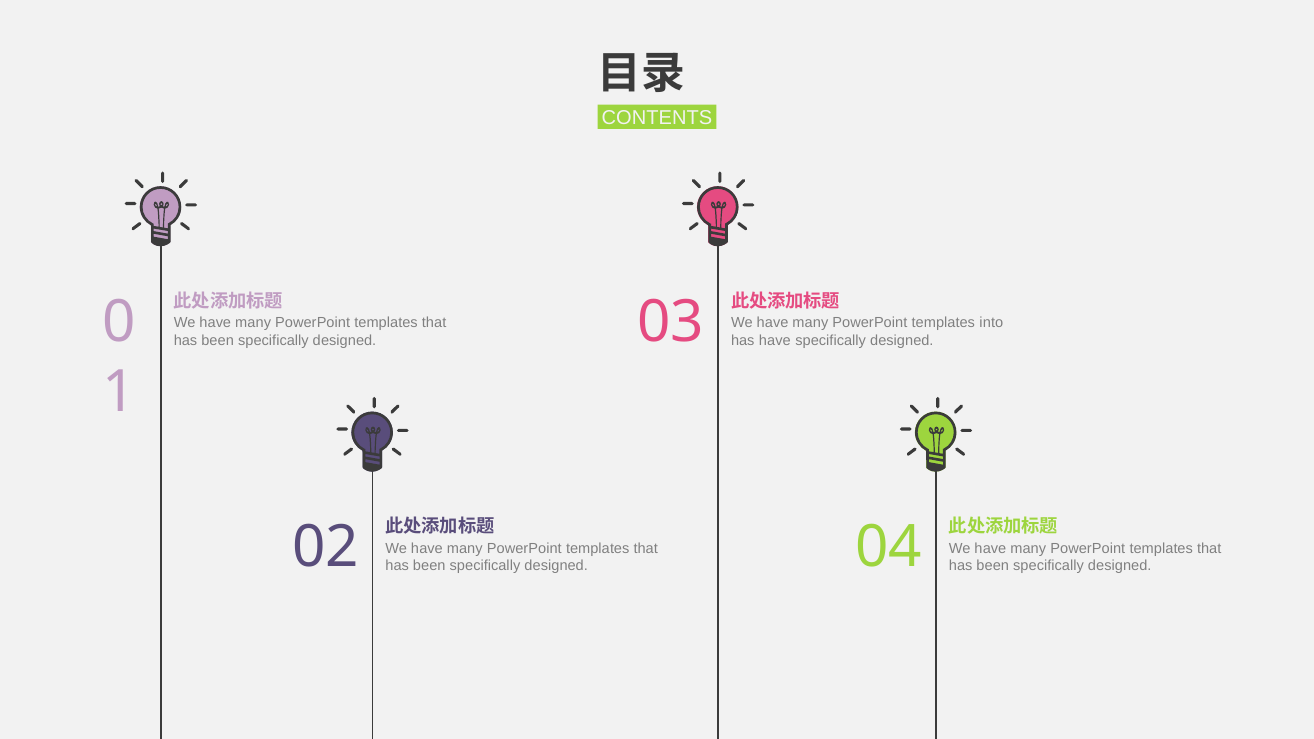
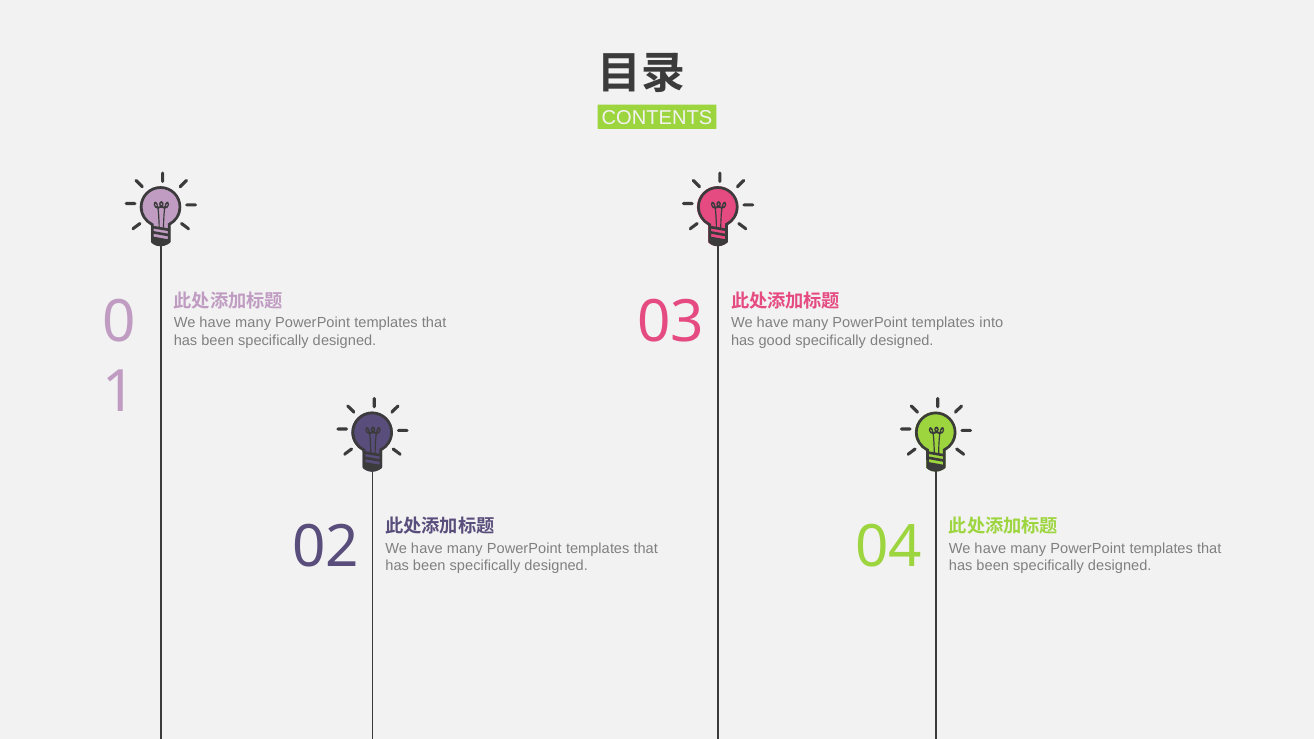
has have: have -> good (775, 340)
